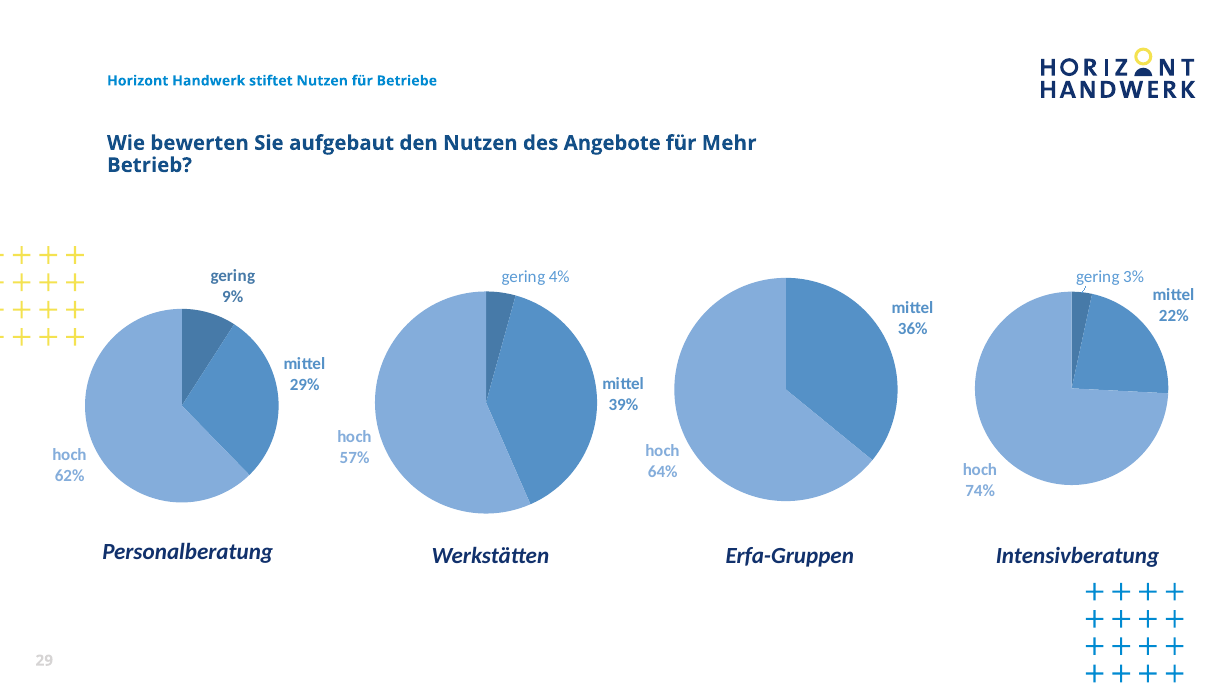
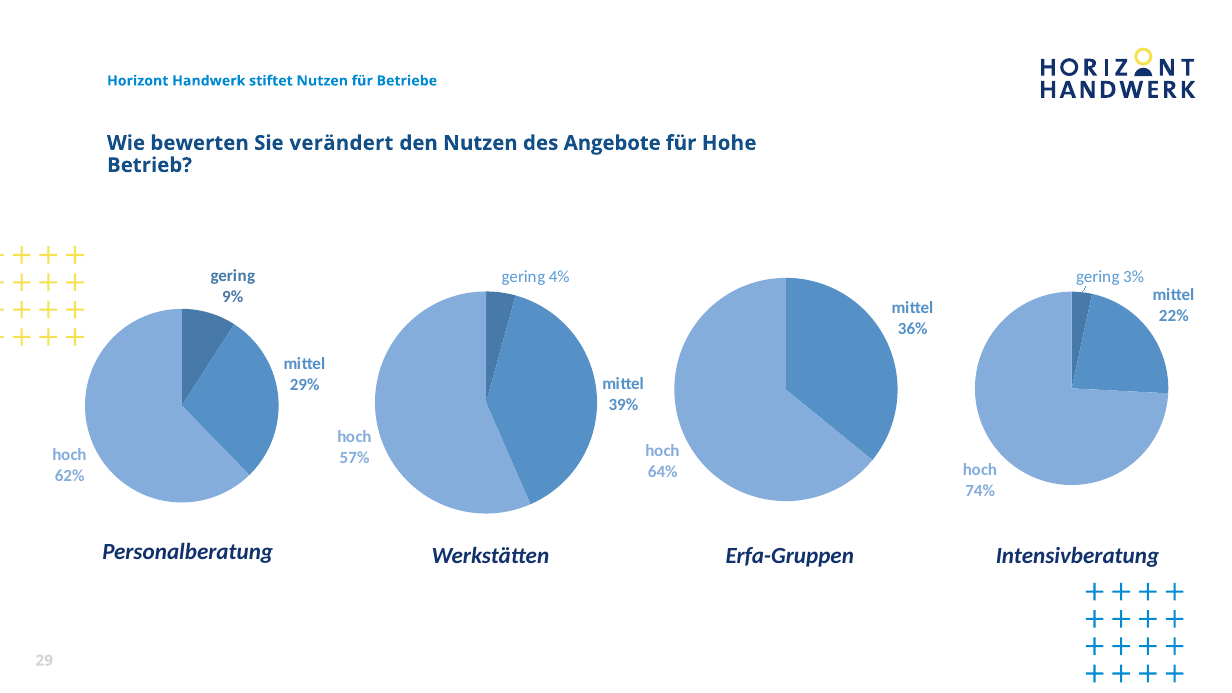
aufgebaut: aufgebaut -> verändert (341, 143)
Mehr: Mehr -> Hohe (729, 143)
